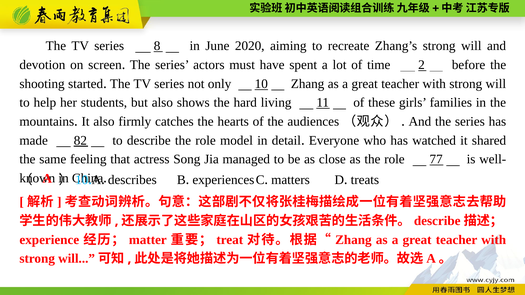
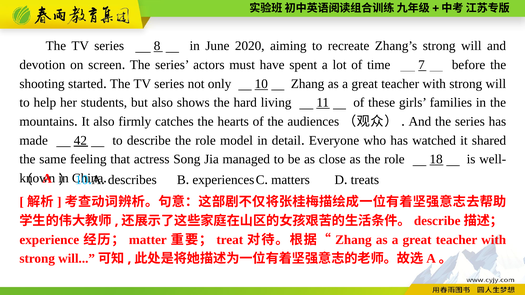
2: 2 -> 7 (422, 65)
82: 82 -> 42 (80, 141)
77: 77 -> 18 (436, 159)
